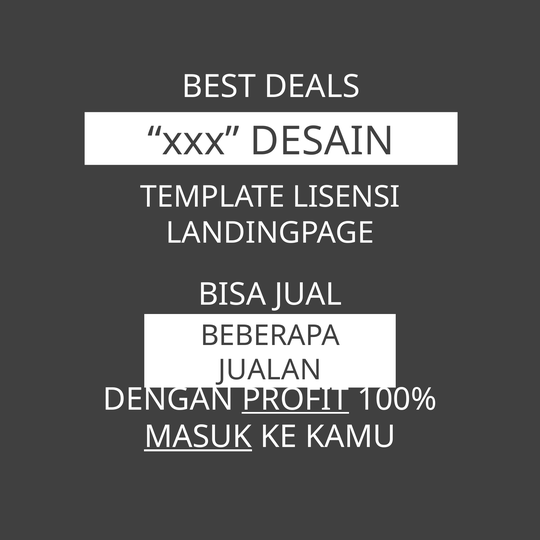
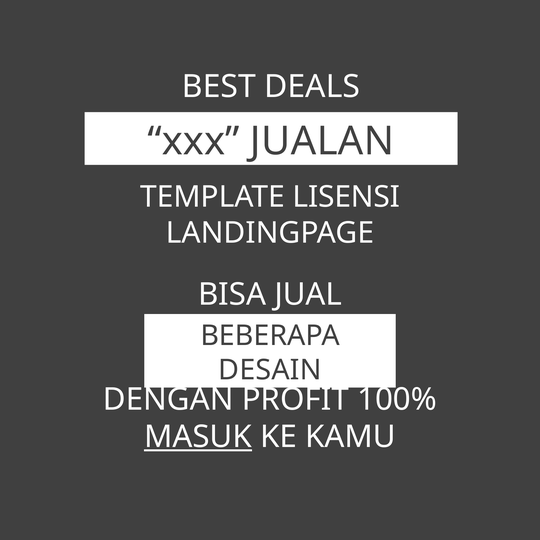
DESAIN: DESAIN -> JUALAN (322, 141)
JUALAN: JUALAN -> DESAIN (270, 370)
PROFIT underline: present -> none (295, 399)
